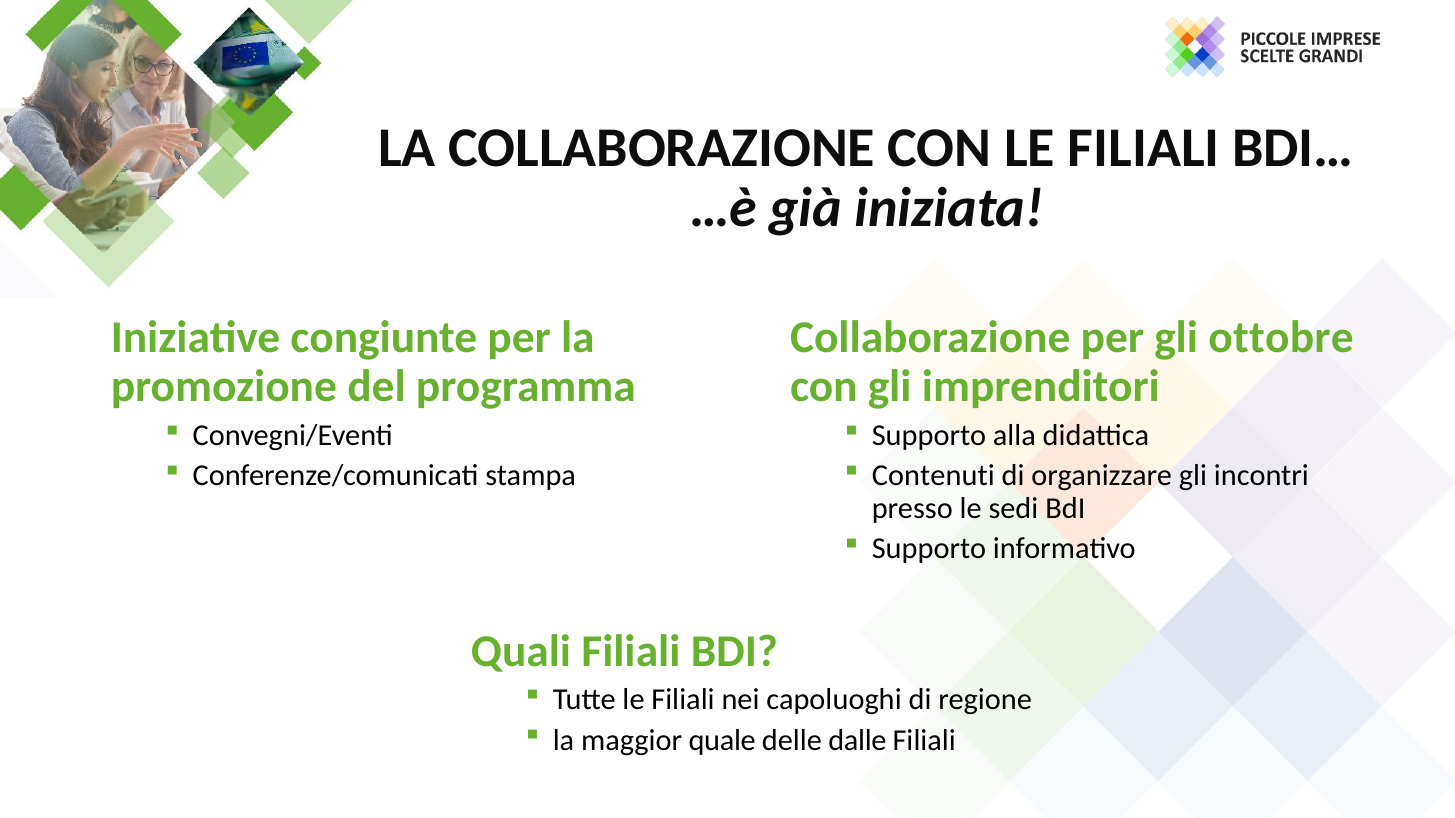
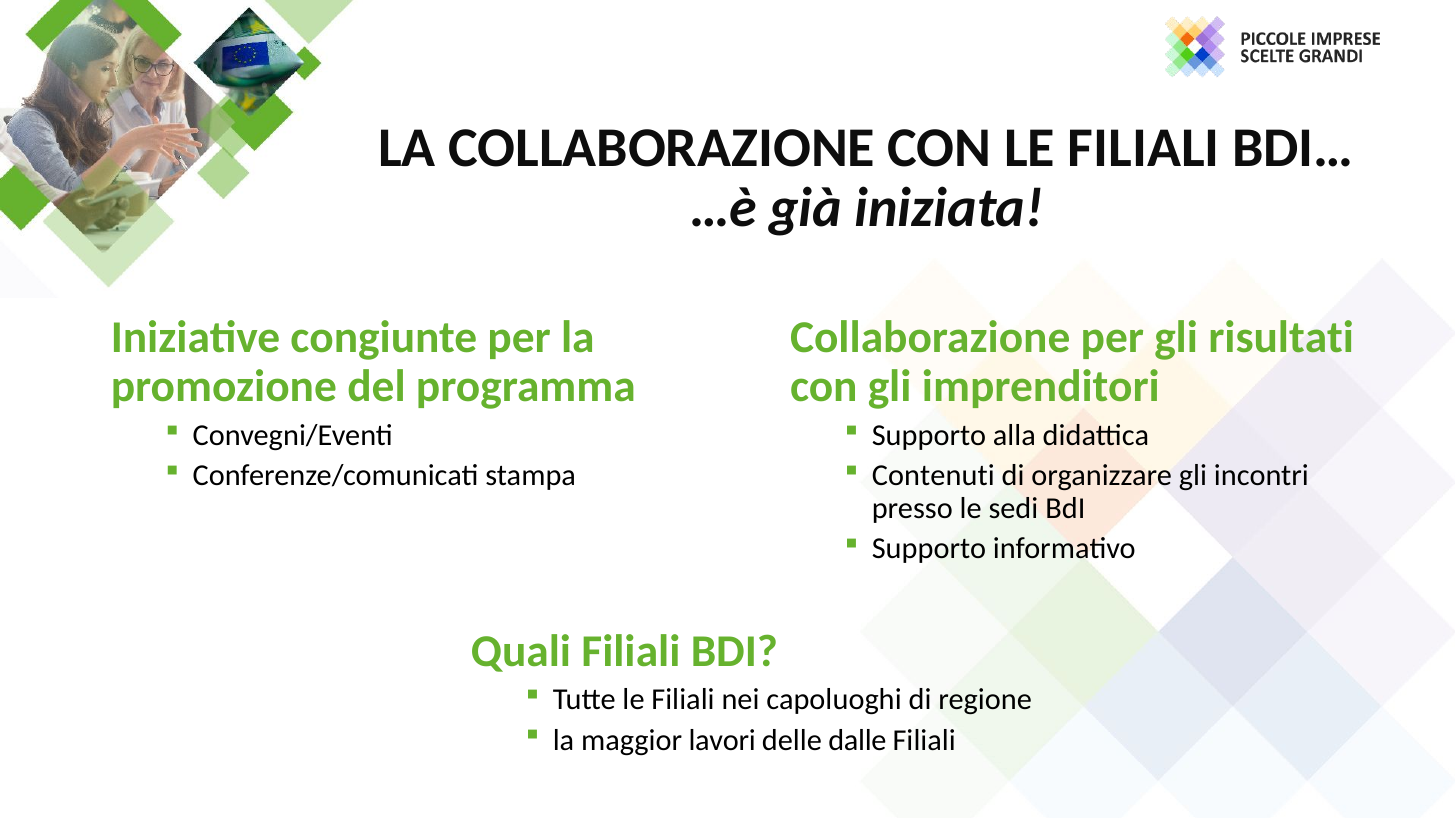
ottobre: ottobre -> risultati (1281, 338)
quale: quale -> lavori (722, 741)
